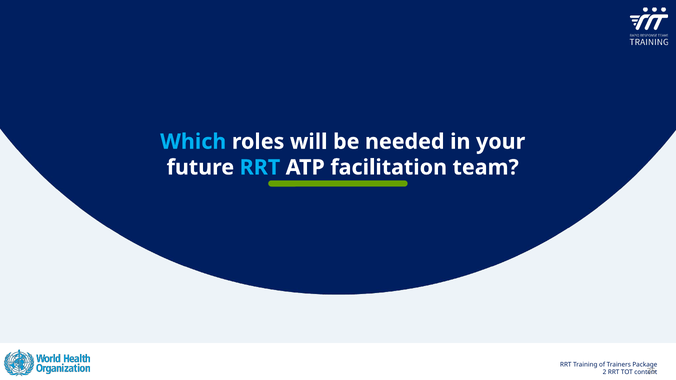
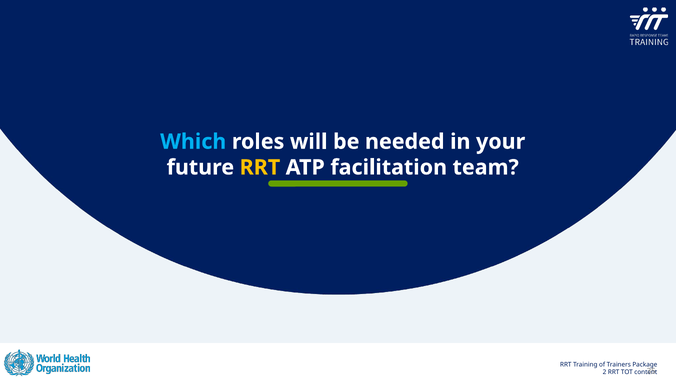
RRT colour: light blue -> yellow (260, 168)
